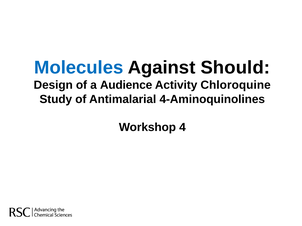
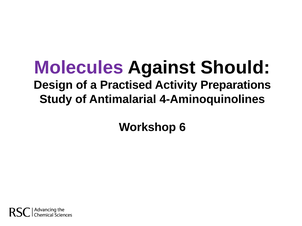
Molecules colour: blue -> purple (79, 68)
Audience: Audience -> Practised (126, 85)
Chloroquine: Chloroquine -> Preparations (236, 85)
4: 4 -> 6 (182, 128)
